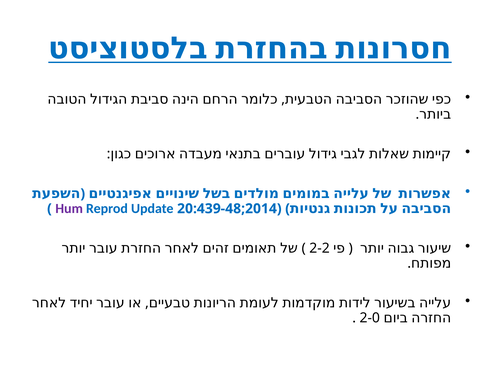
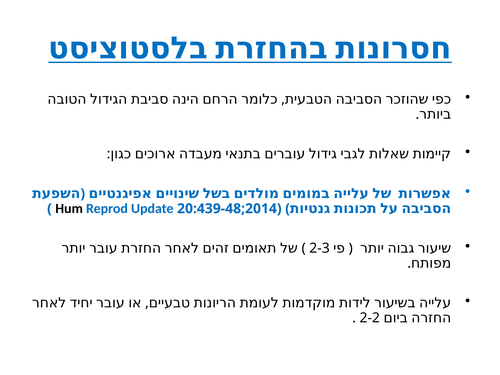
Hum colour: purple -> black (69, 209)
2-2: 2-2 -> 2-3 (320, 248)
2-0: 2-0 -> 2-2 (370, 318)
